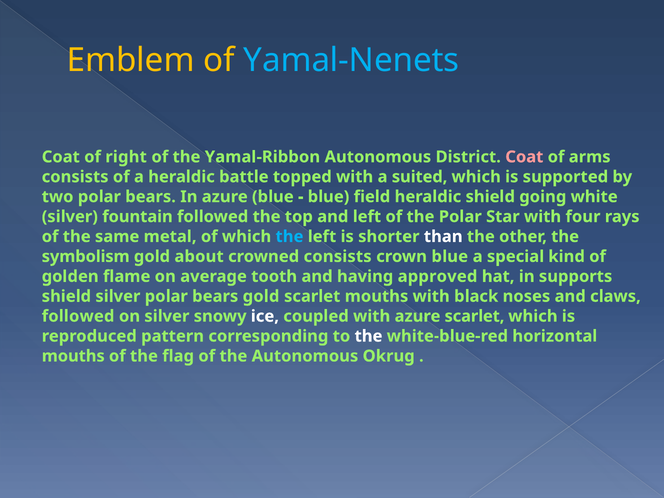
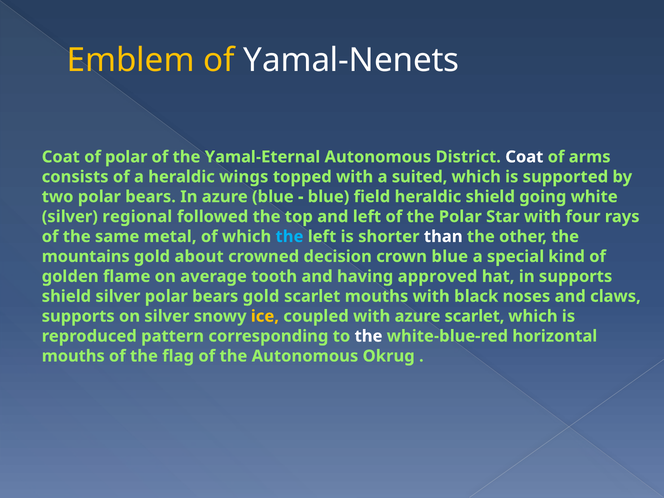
Yamal-Nenets colour: light blue -> white (351, 60)
of right: right -> polar (126, 157)
Yamal-Ribbon: Yamal-Ribbon -> Yamal-Eternal (262, 157)
Coat colour: pink -> white (524, 157)
battle: battle -> wings (244, 177)
fountain: fountain -> regional (137, 217)
symbolism: symbolism -> mountains (86, 256)
crowned consists: consists -> decision (338, 256)
followed: followed -> supports (78, 316)
ice colour: white -> yellow (265, 316)
